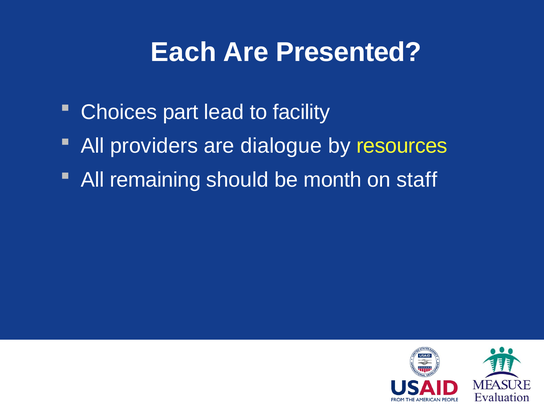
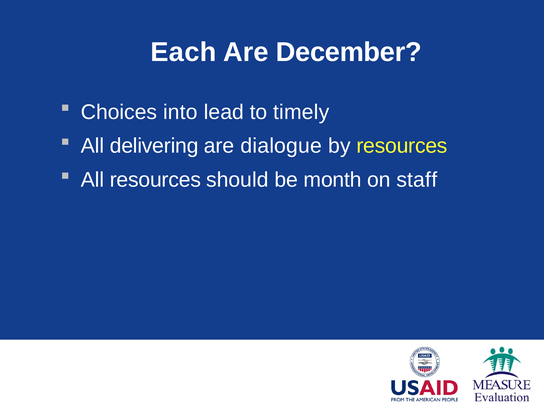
Presented: Presented -> December (349, 52)
part: part -> into (180, 112)
facility: facility -> timely (301, 112)
providers: providers -> delivering (154, 146)
All remaining: remaining -> resources (155, 180)
